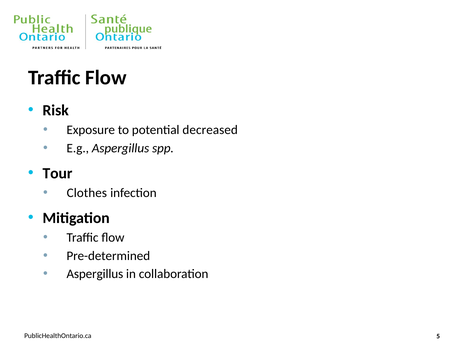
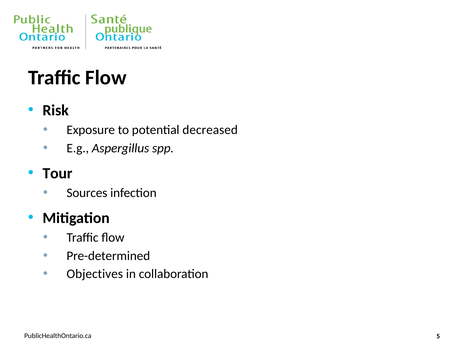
Clothes: Clothes -> Sources (87, 193)
Aspergillus: Aspergillus -> Objectives (95, 274)
